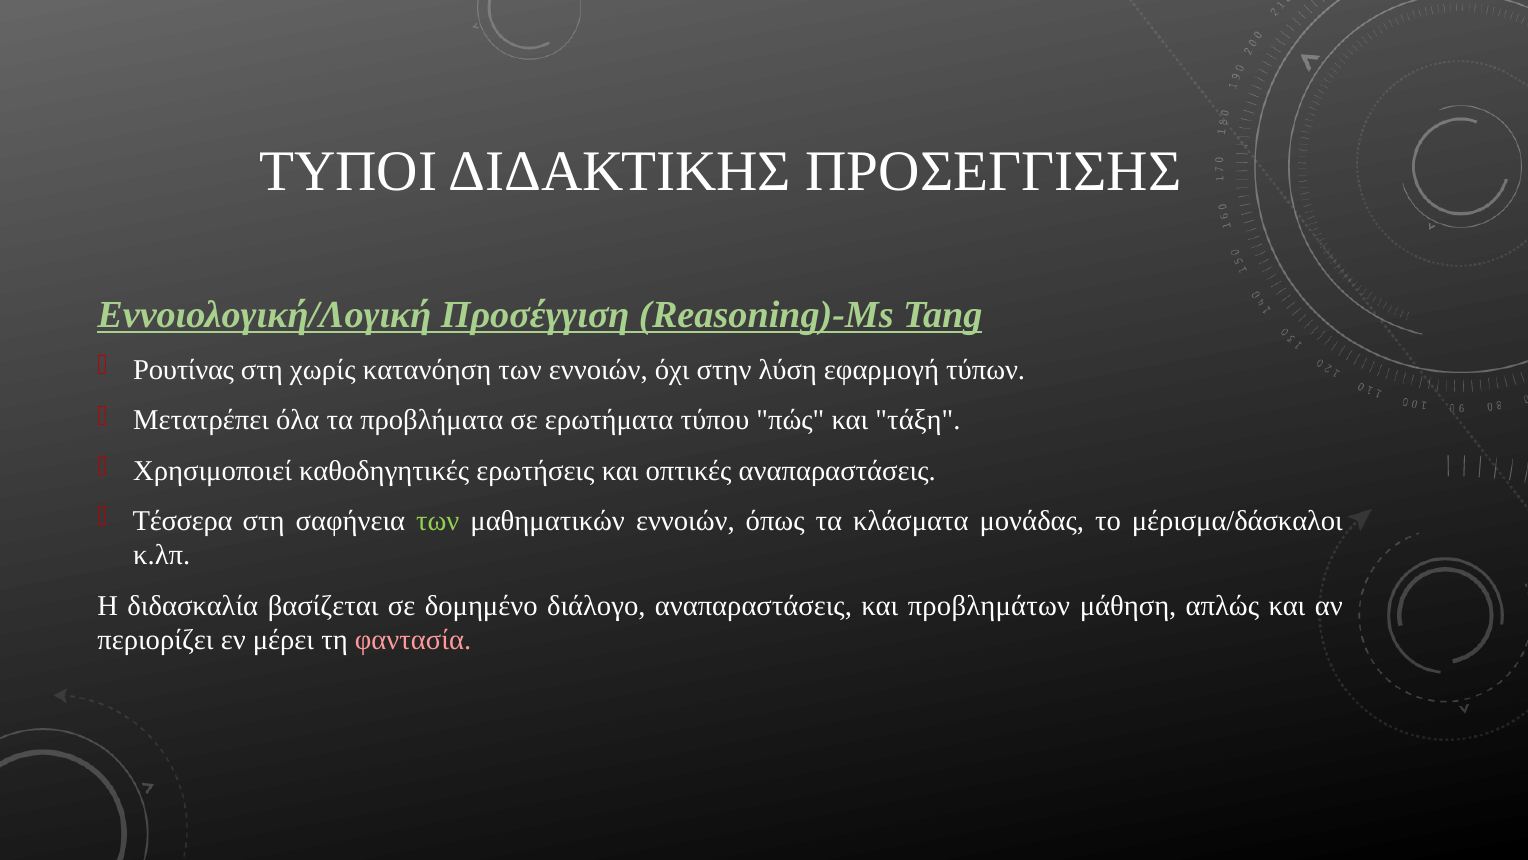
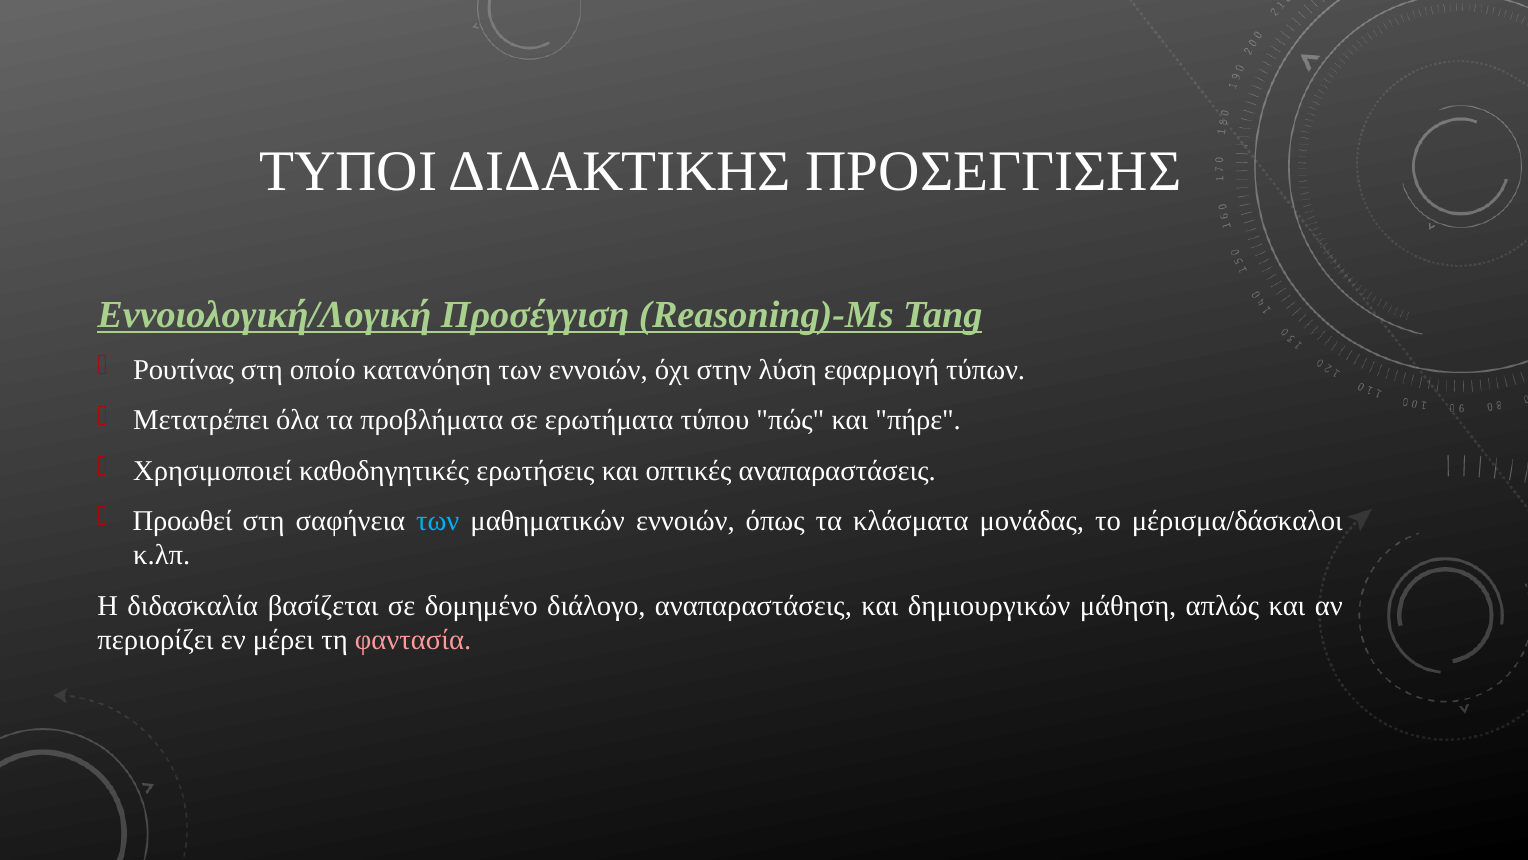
χωρίς: χωρίς -> οποίο (323, 370)
τάξη: τάξη -> πήρε (918, 420)
Τέσσερα: Τέσσερα -> Προωθεί (183, 521)
των colour: light green -> light blue (438, 521)
προβλημάτων: προβλημάτων -> δημιουργικών (989, 605)
